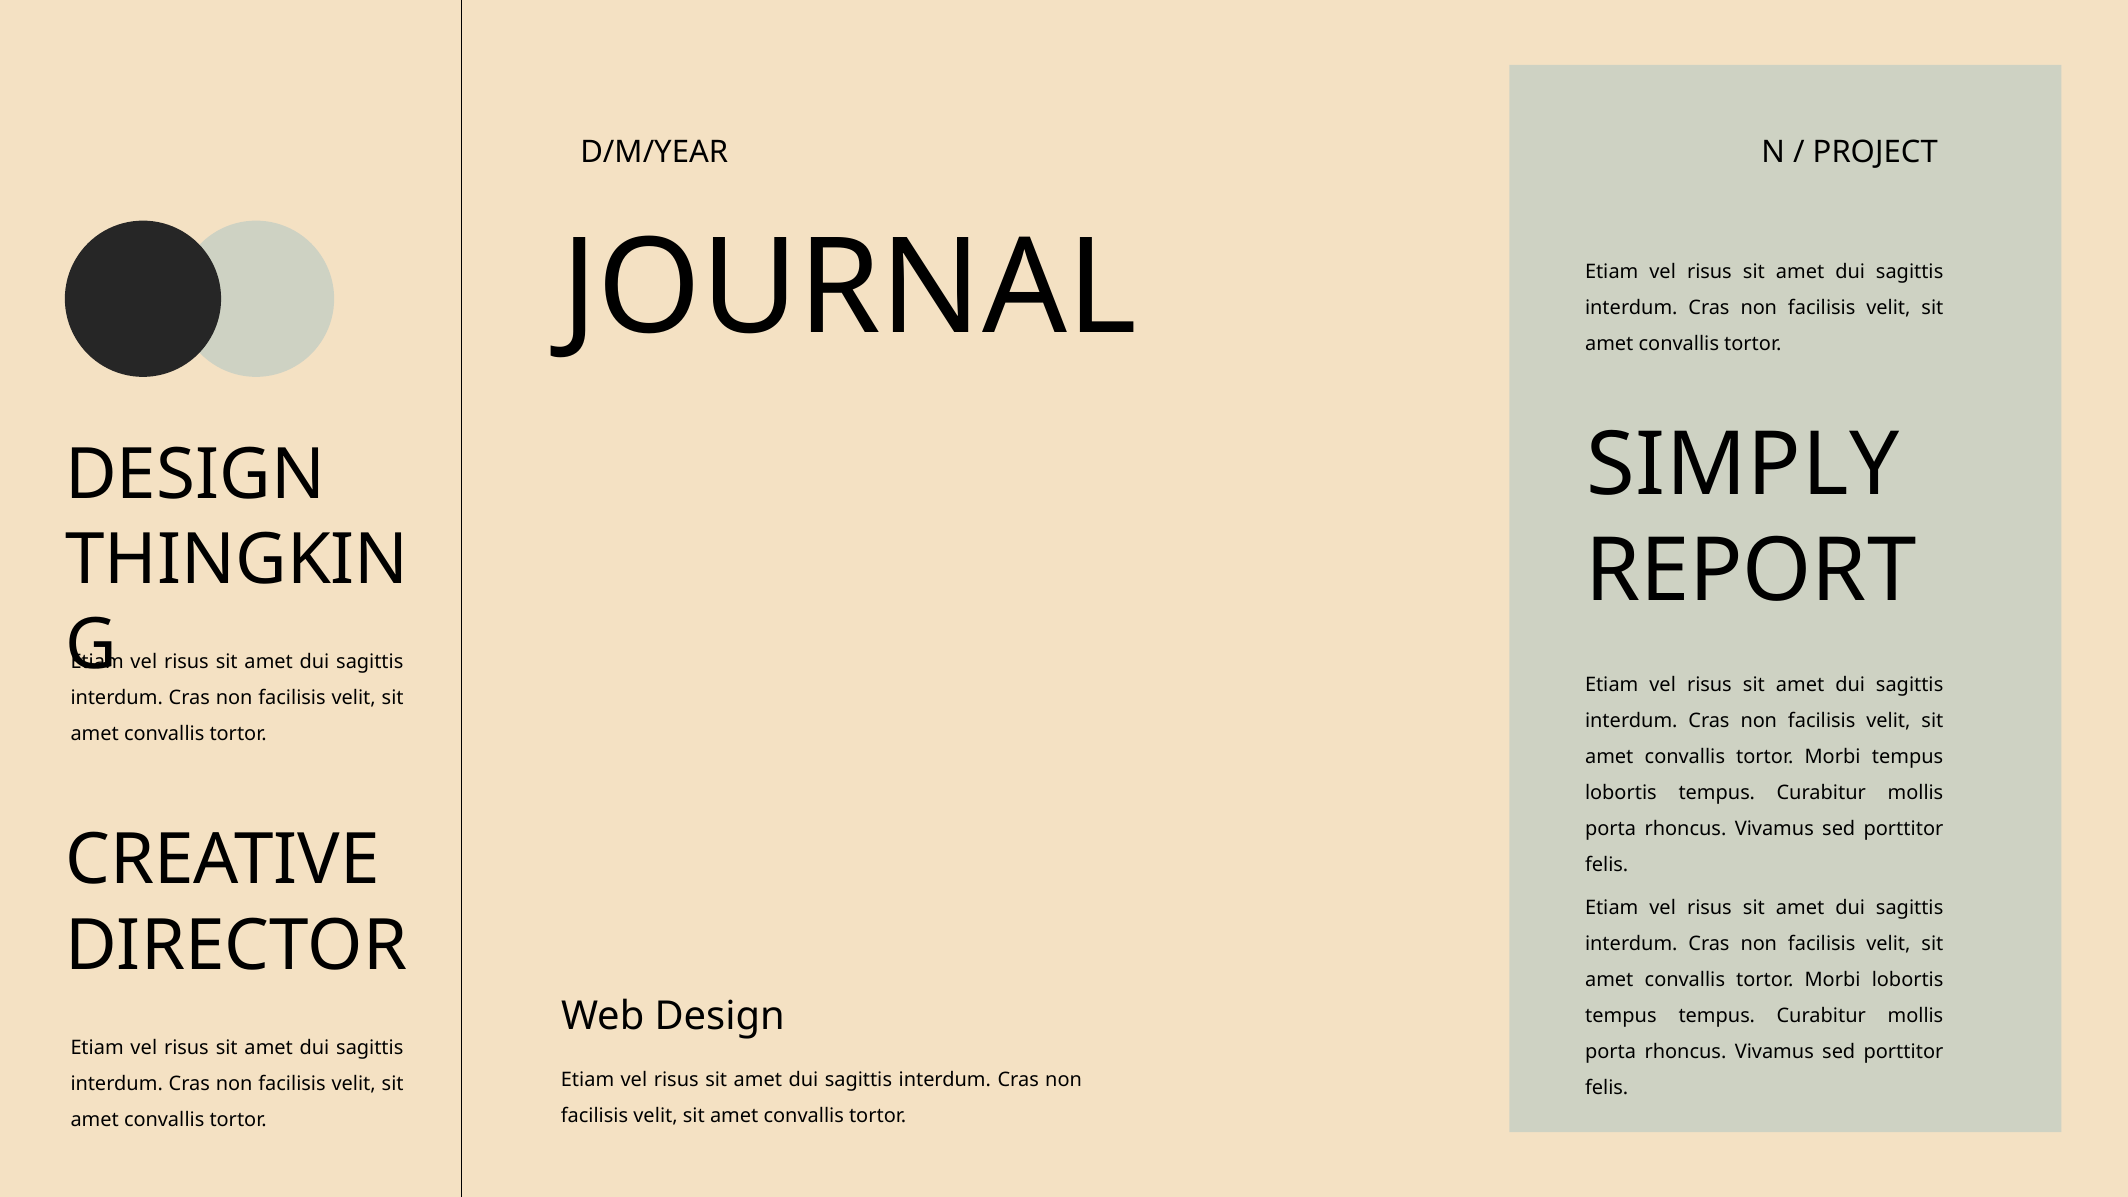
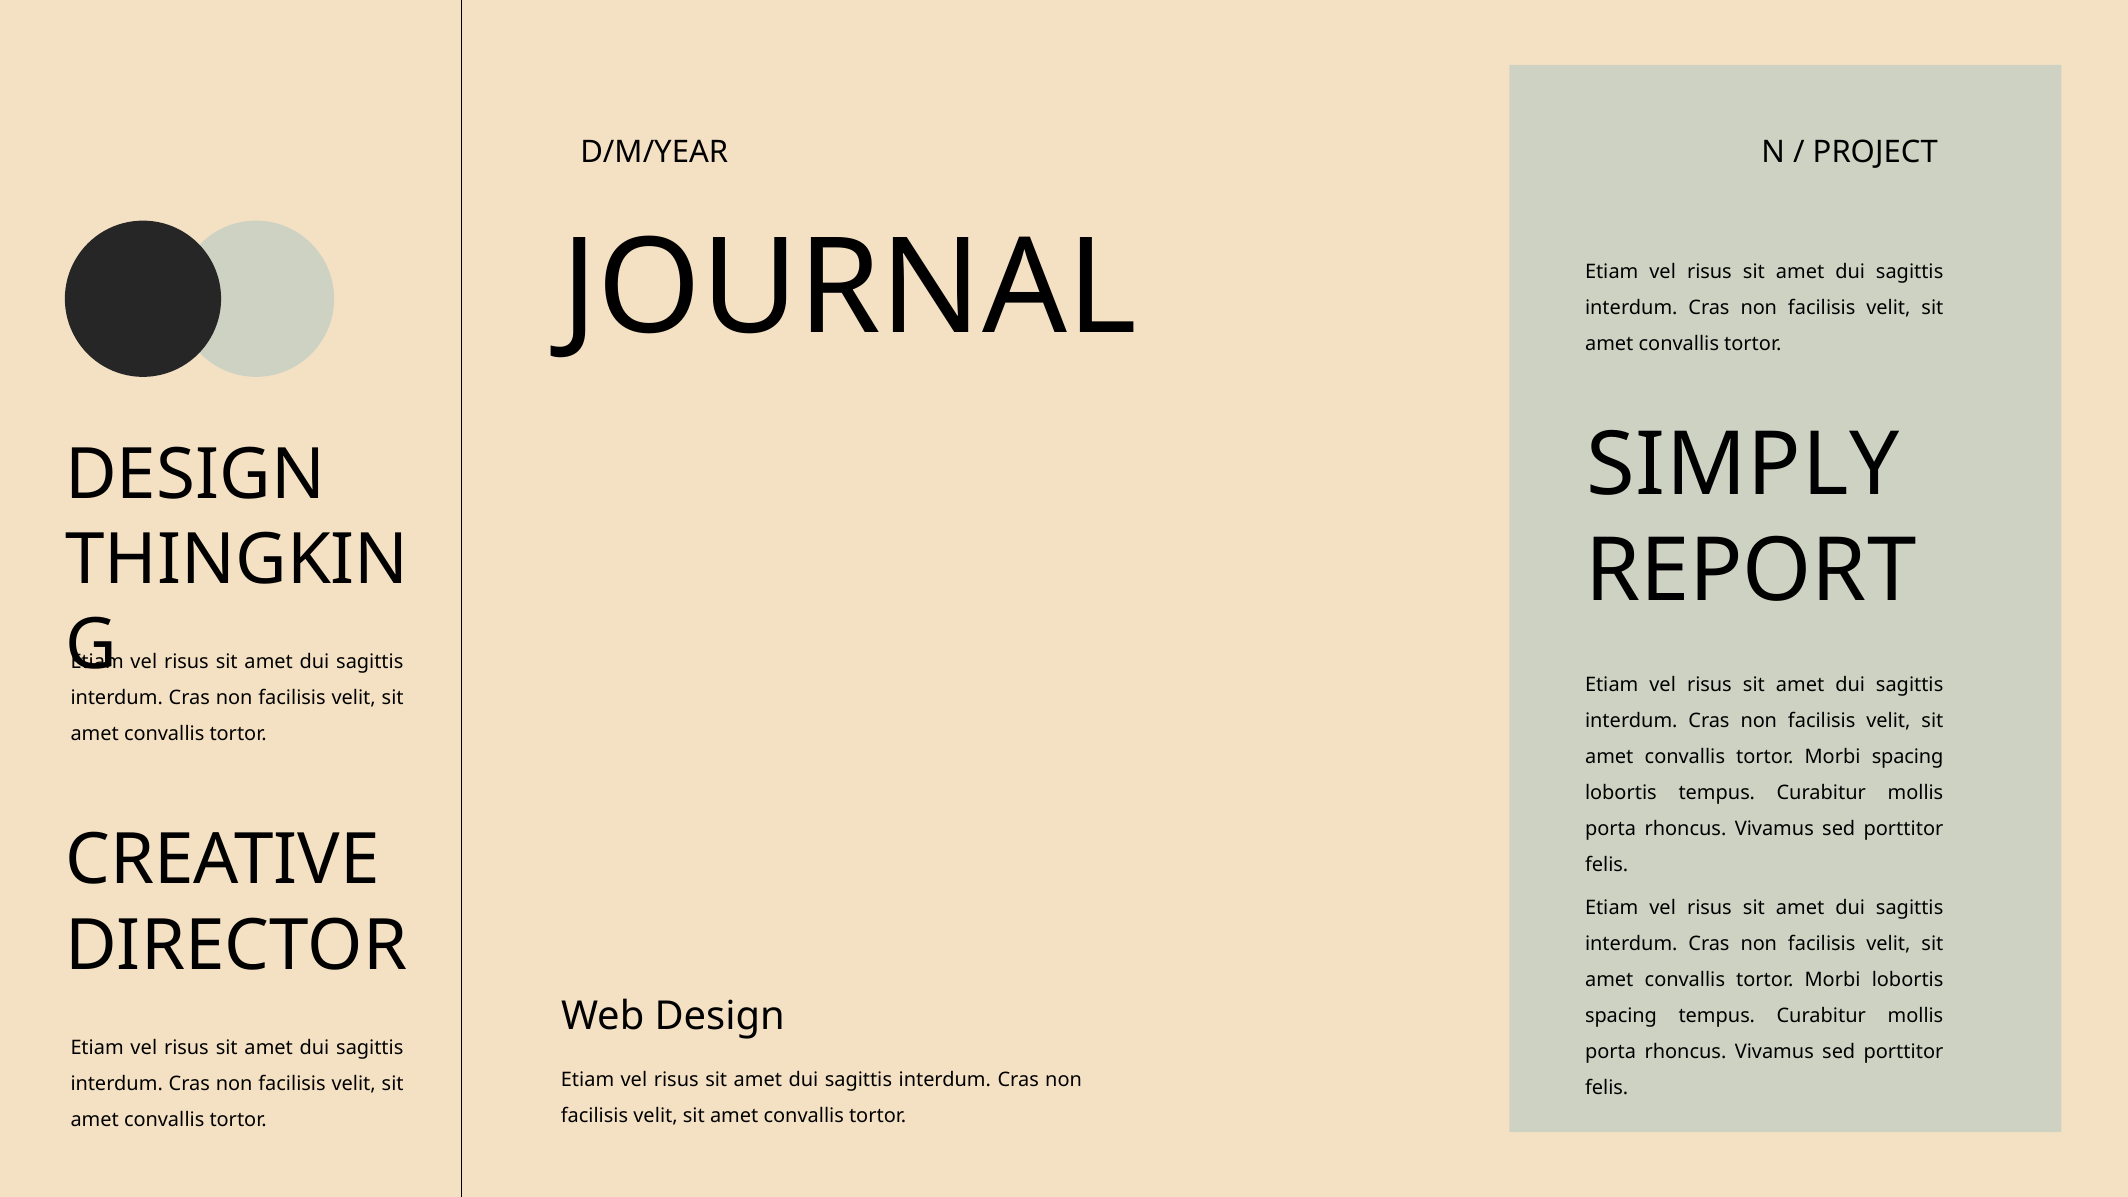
Morbi tempus: tempus -> spacing (1908, 757)
tempus: tempus -> spacing (1621, 1016)
